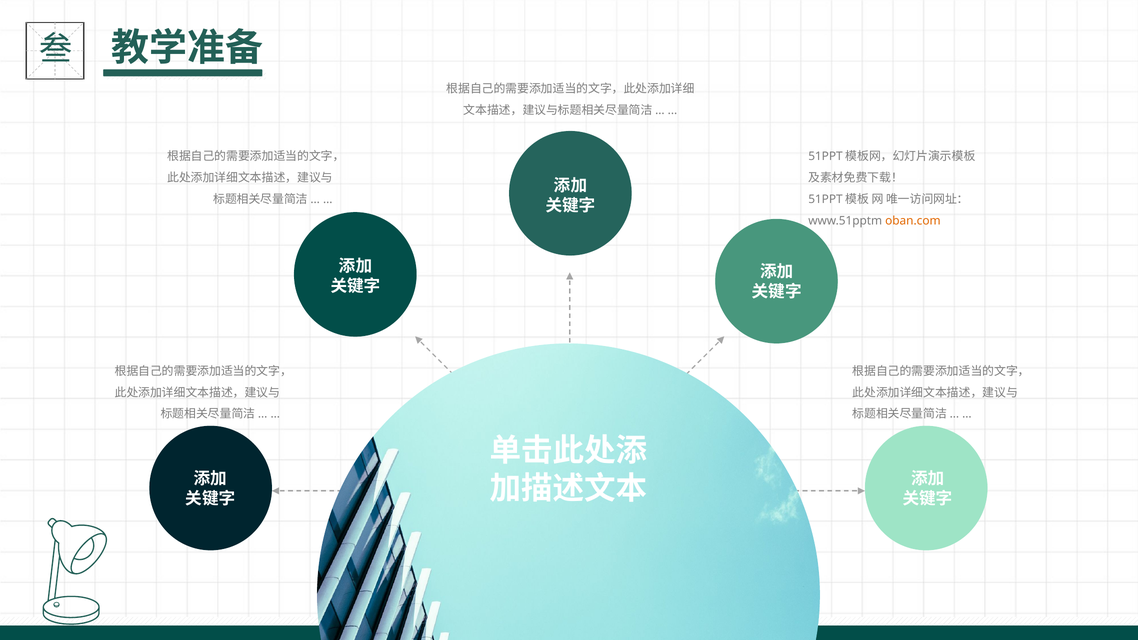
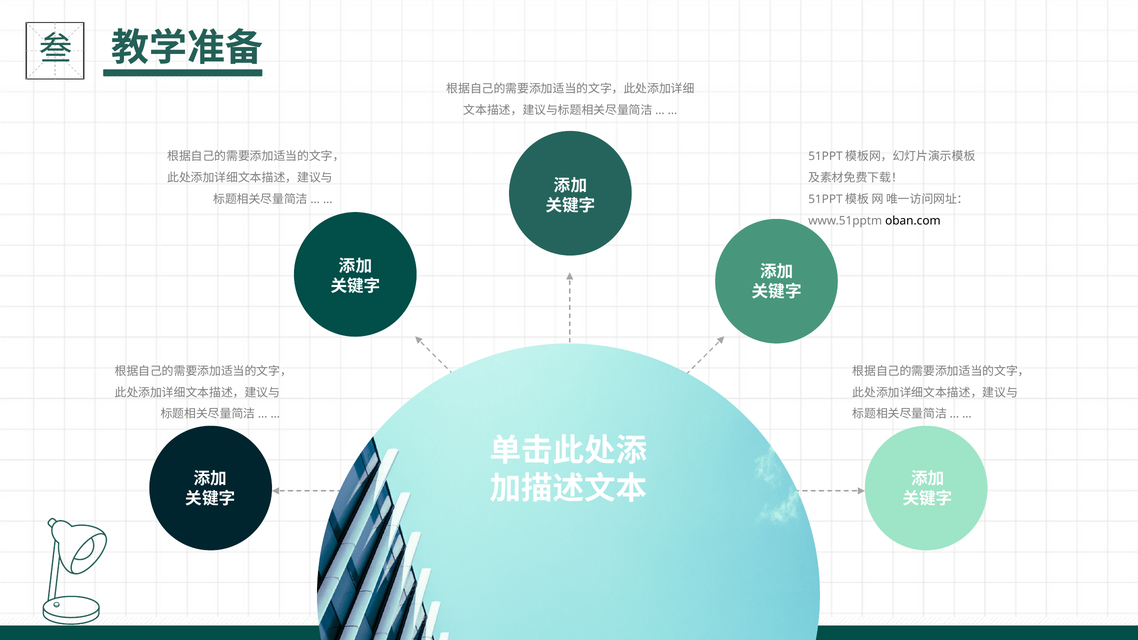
oban.com colour: orange -> black (913, 221)
